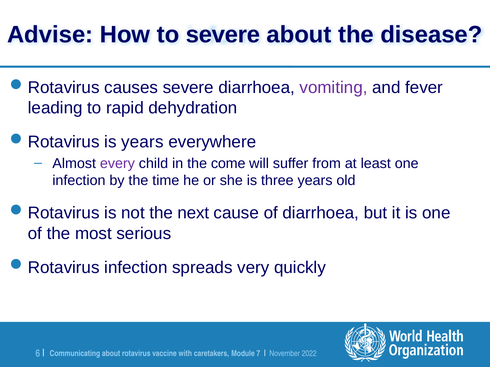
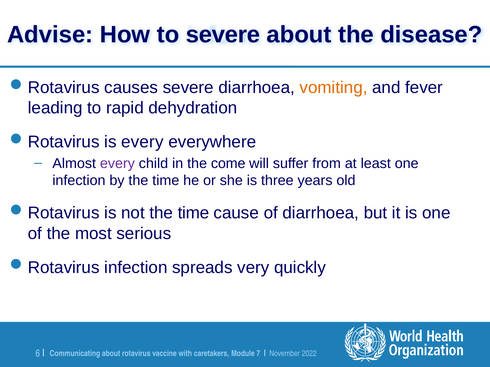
vomiting colour: purple -> orange (334, 88)
is years: years -> every (142, 142)
not the next: next -> time (193, 213)
